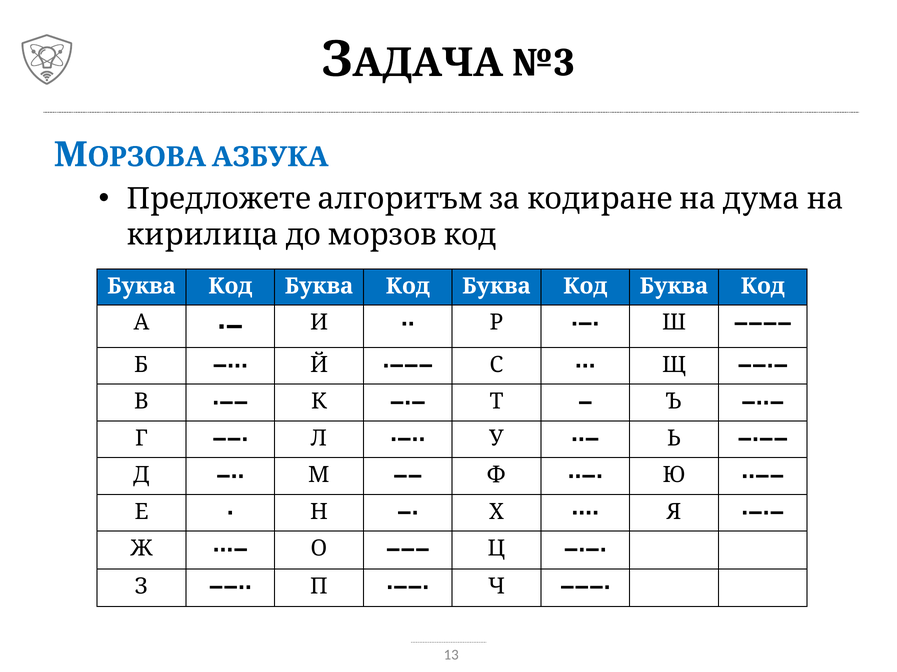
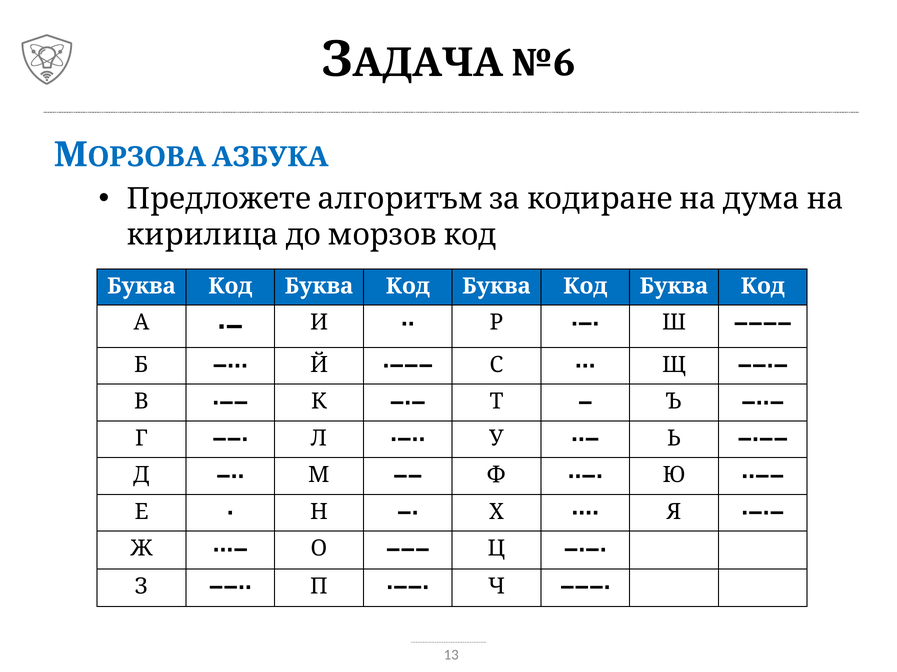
№3: №3 -> №6 (543, 63)
